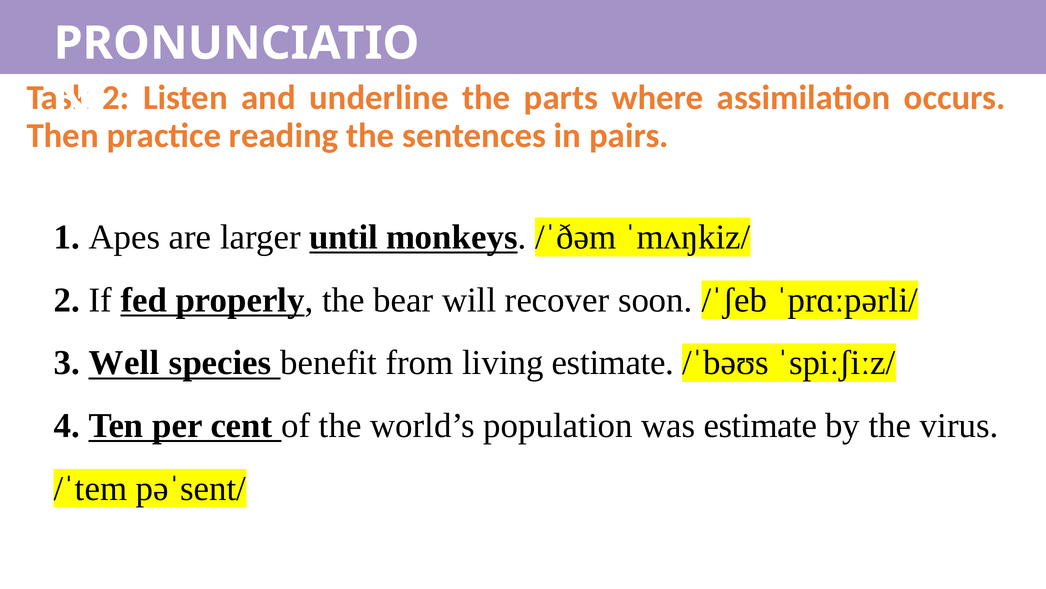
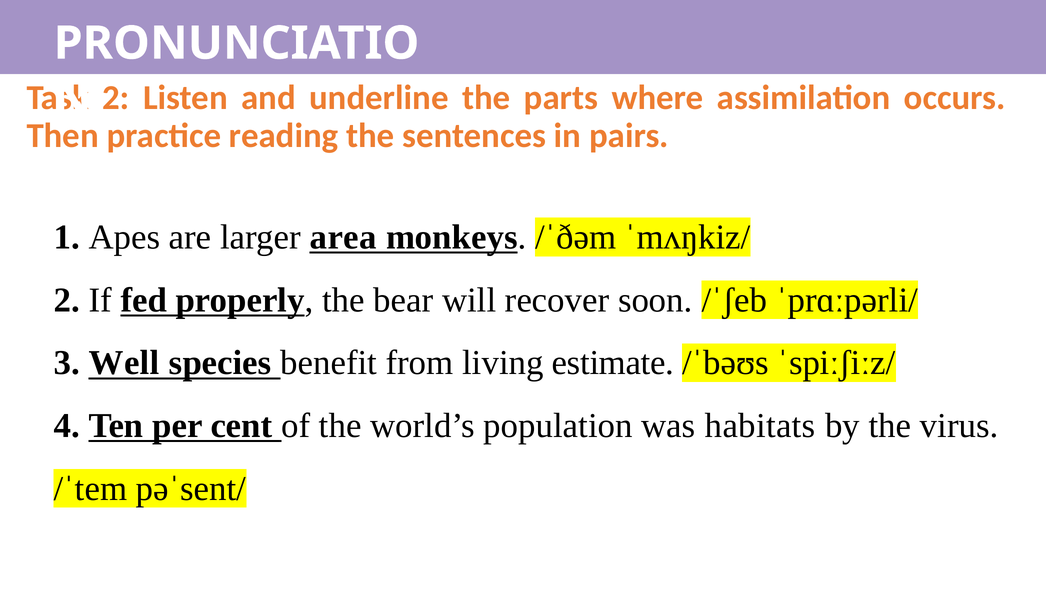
until: until -> area (343, 237)
was estimate: estimate -> habitats (760, 425)
